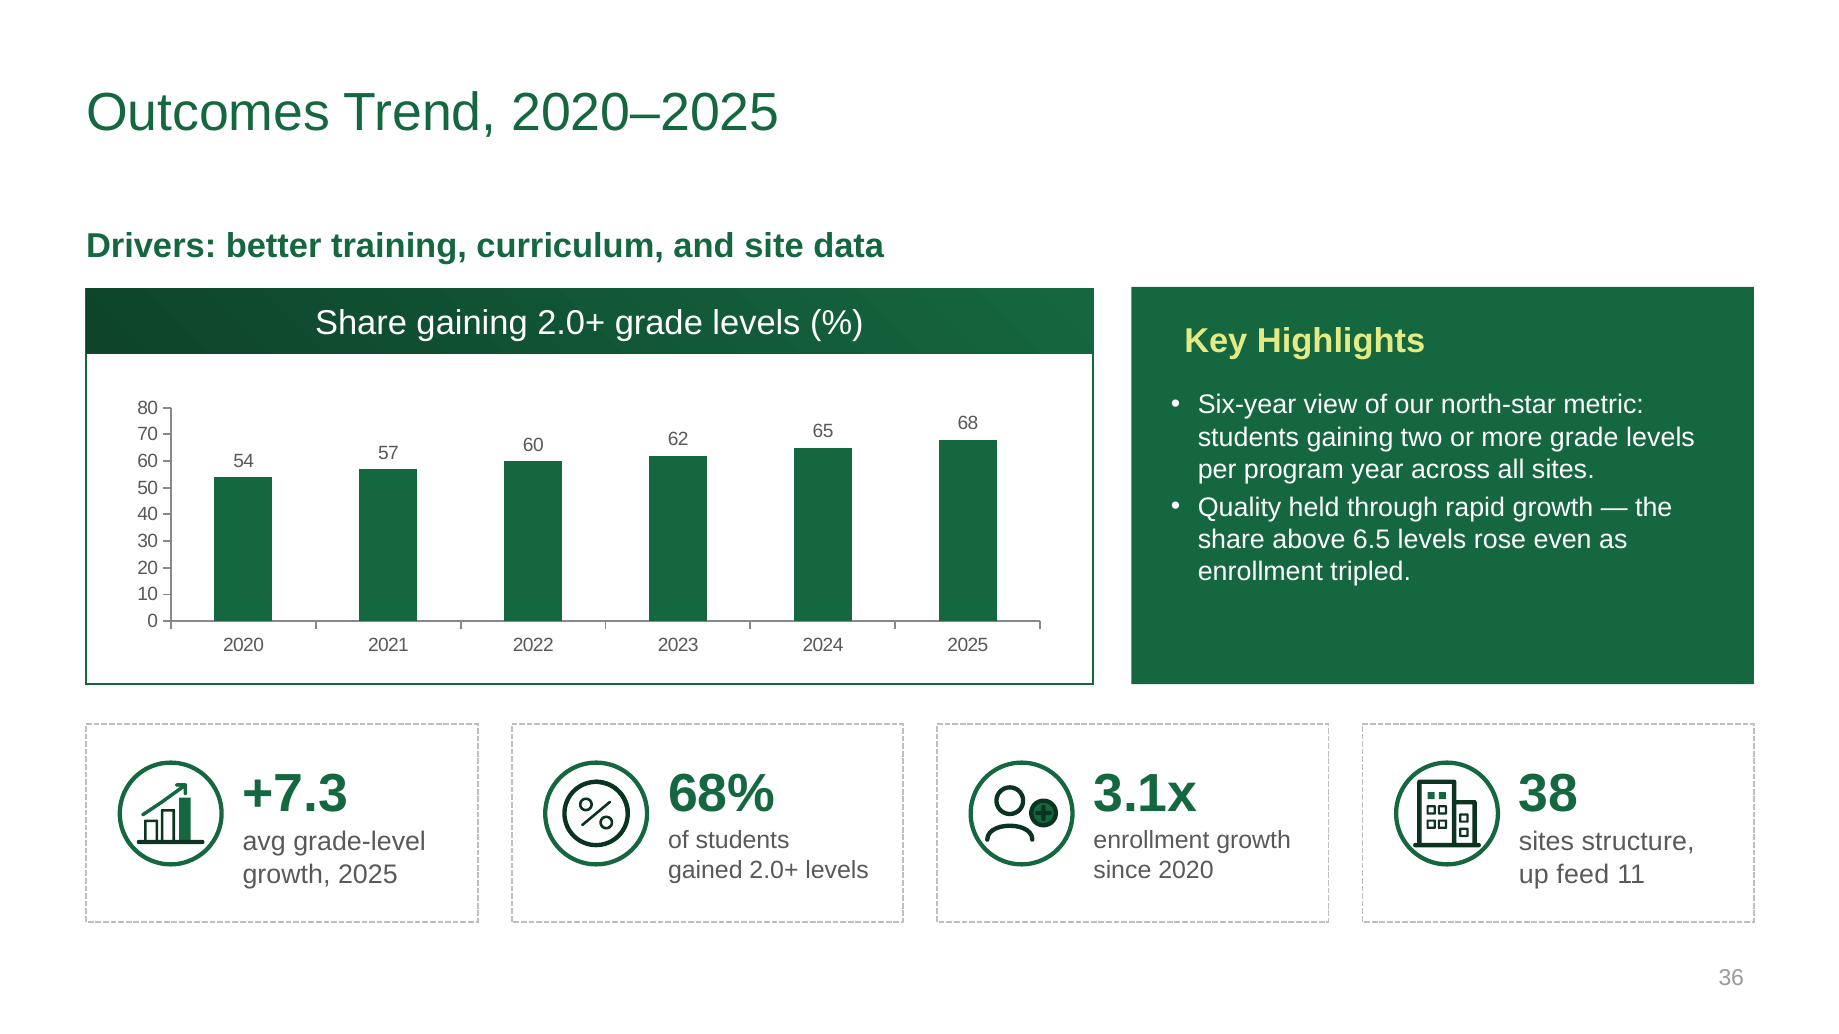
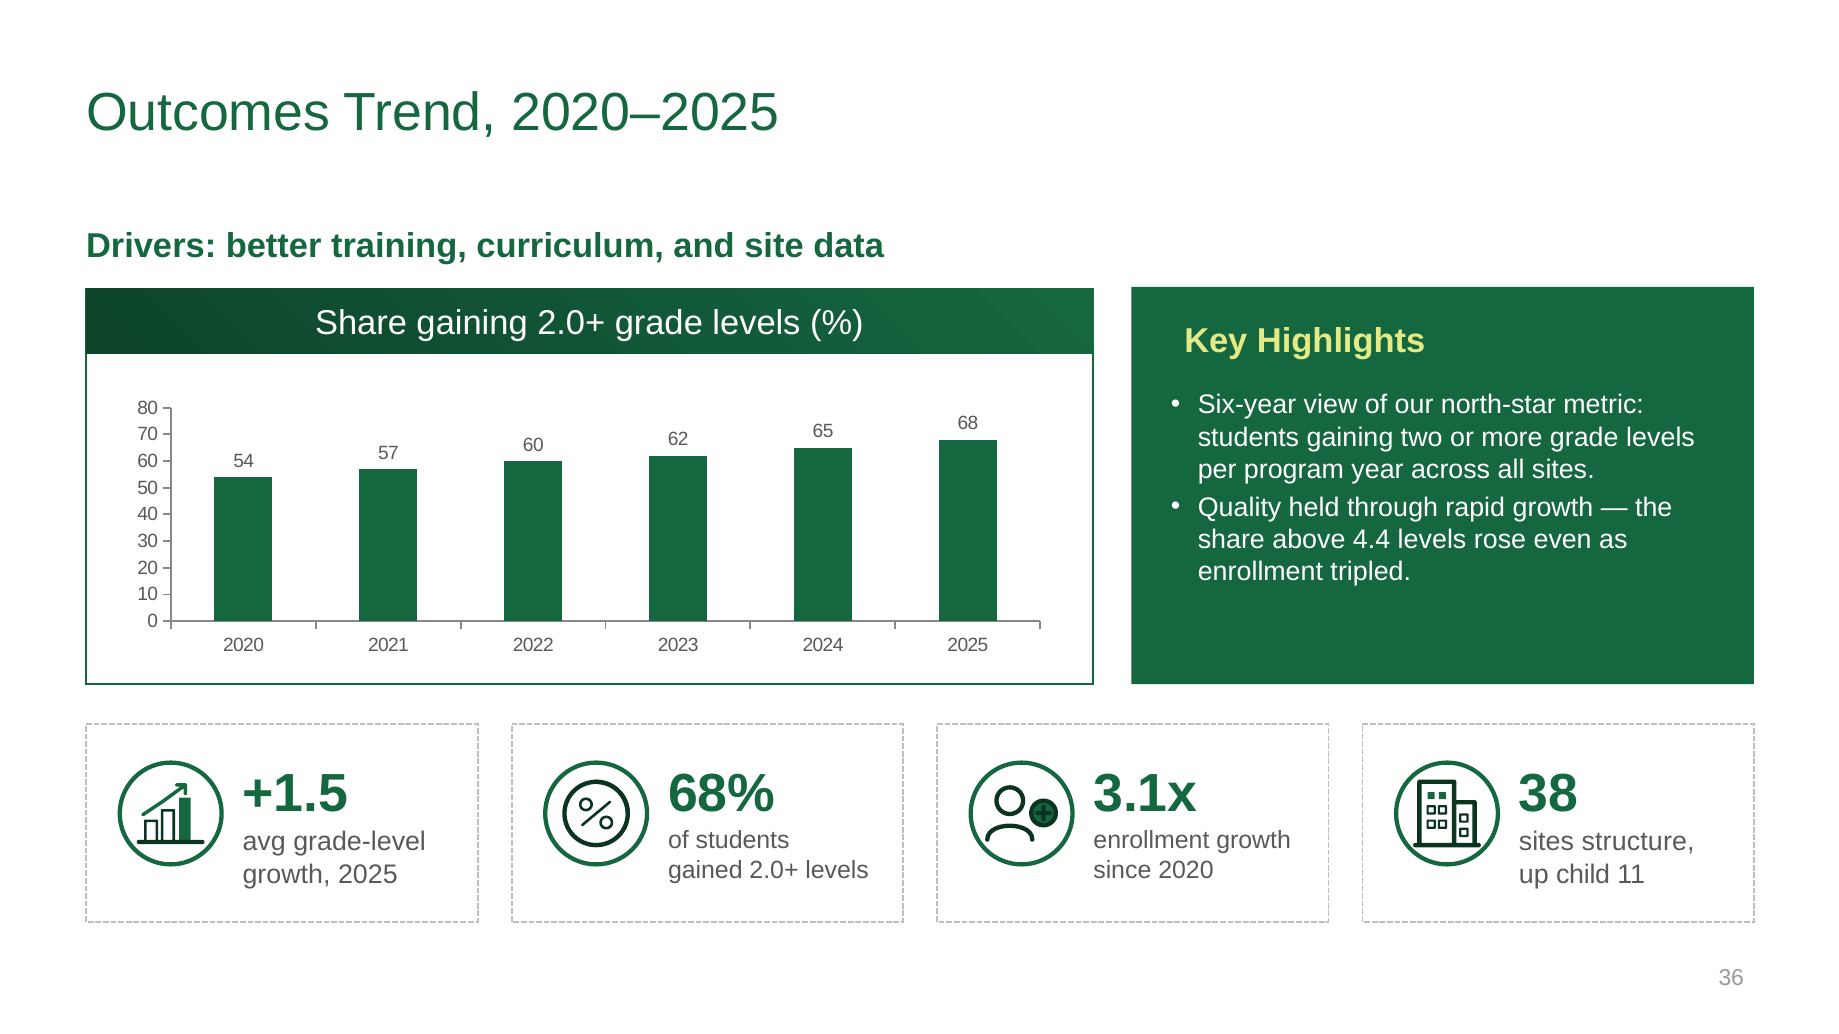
6.5: 6.5 -> 4.4 (1372, 540)
+7.3: +7.3 -> +1.5 (295, 794)
feed: feed -> child (1583, 875)
